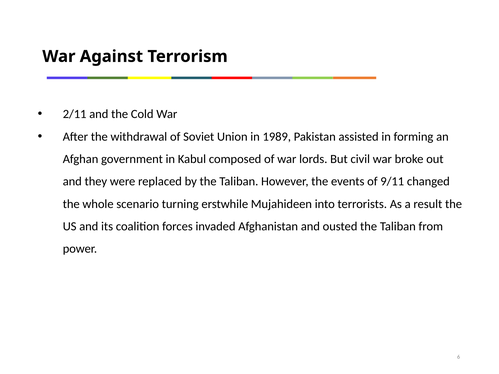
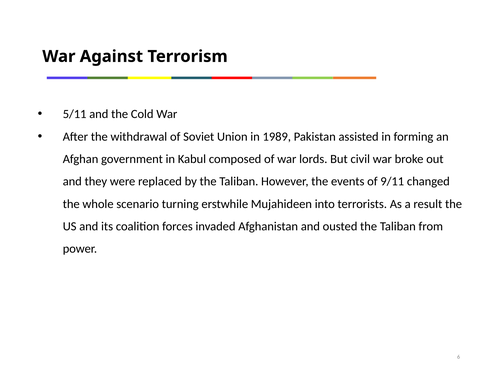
2/11: 2/11 -> 5/11 (75, 114)
